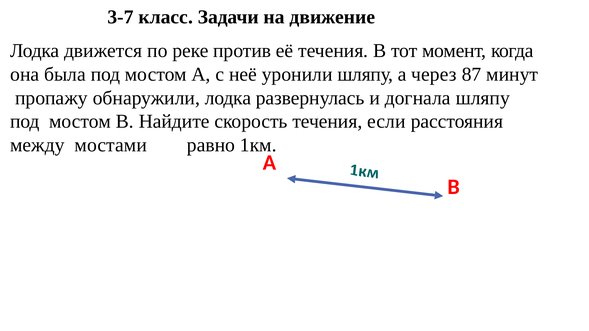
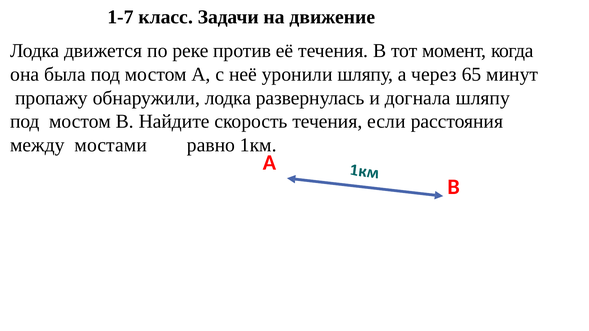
3-7: 3-7 -> 1-7 (121, 17)
87: 87 -> 65 (472, 74)
